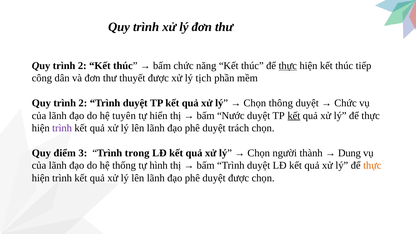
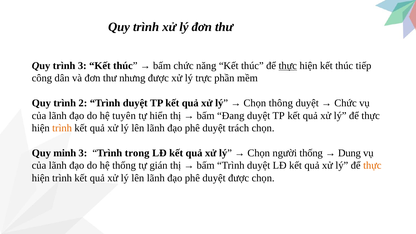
2: 2 -> 3 (82, 66)
thuyết: thuyết -> nhưng (132, 78)
tịch: tịch -> trực (204, 78)
Nước: Nước -> Đang (231, 116)
kết underline: present -> none (294, 116)
trình colour: purple -> orange (62, 128)
điểm: điểm -> minh (65, 153)
người thành: thành -> thống (311, 153)
hình: hình -> gián (159, 166)
